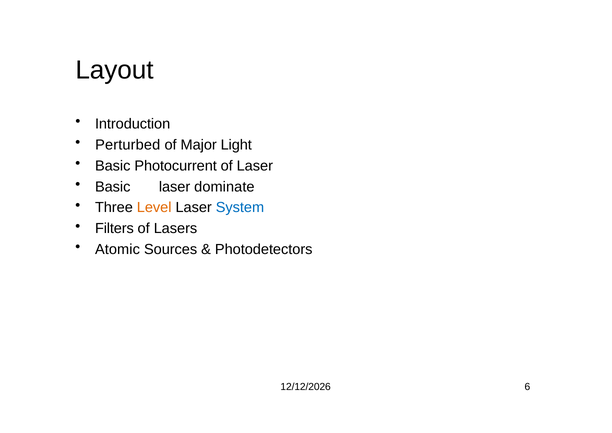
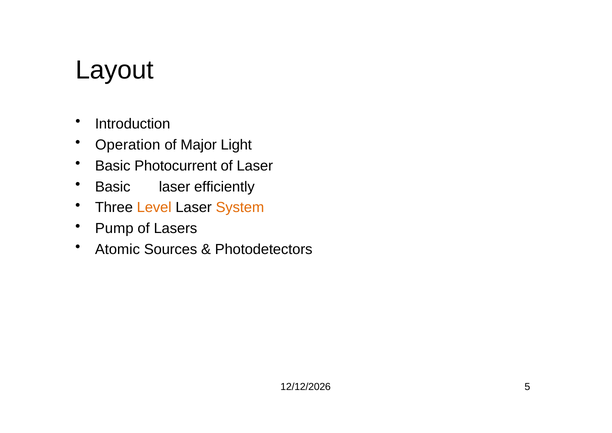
Perturbed: Perturbed -> Operation (128, 145)
dominate: dominate -> efficiently (224, 187)
System colour: blue -> orange (240, 208)
Filters: Filters -> Pump (114, 228)
6: 6 -> 5 (527, 387)
